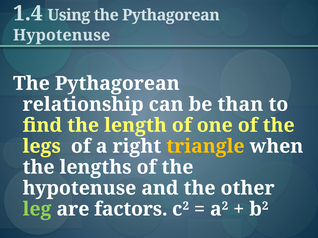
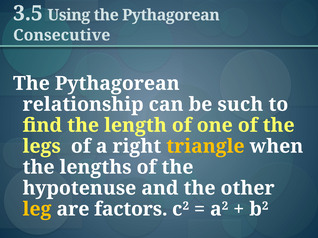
1.4: 1.4 -> 3.5 (28, 13)
Hypotenuse: Hypotenuse -> Consecutive (62, 35)
than: than -> such (240, 105)
leg colour: light green -> yellow (37, 210)
